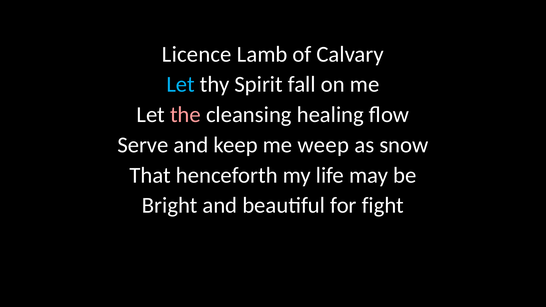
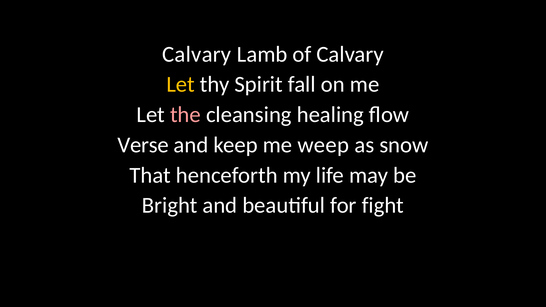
Licence: Licence -> Calvary (197, 54)
Let colour: light blue -> yellow (181, 85)
Serve: Serve -> Verse (143, 145)
